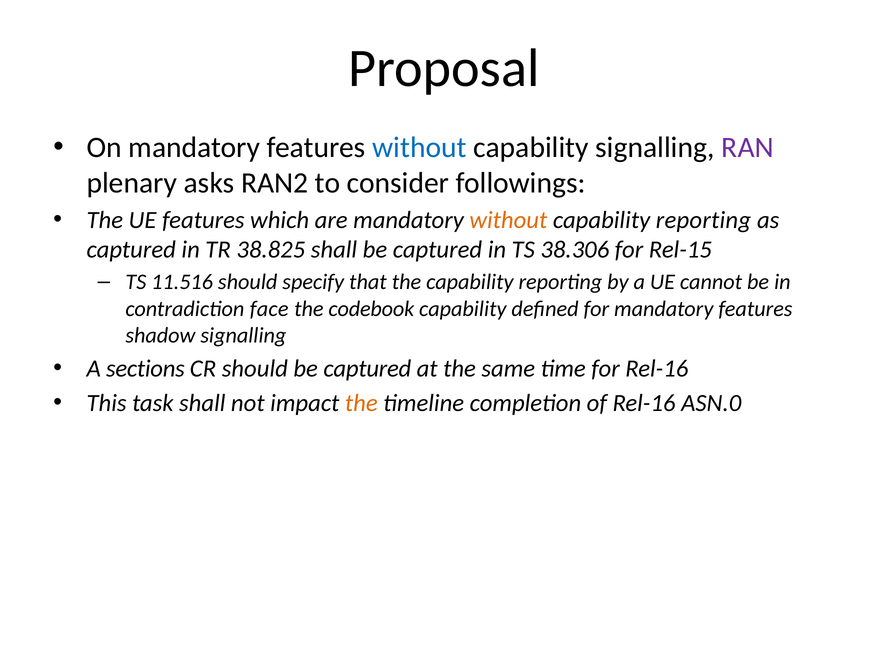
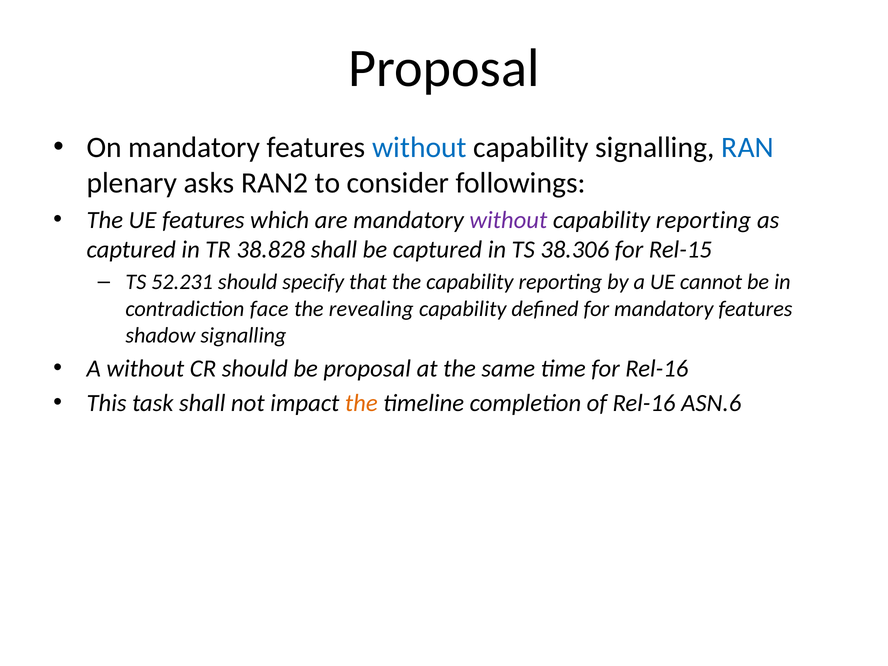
RAN colour: purple -> blue (748, 147)
without colour: orange -> purple (508, 220)
38.825: 38.825 -> 38.828 (271, 250)
11.516: 11.516 -> 52.231 (182, 282)
codebook: codebook -> revealing (371, 309)
A sections: sections -> without (145, 369)
should be captured: captured -> proposal (367, 369)
ASN.0: ASN.0 -> ASN.6 (711, 403)
